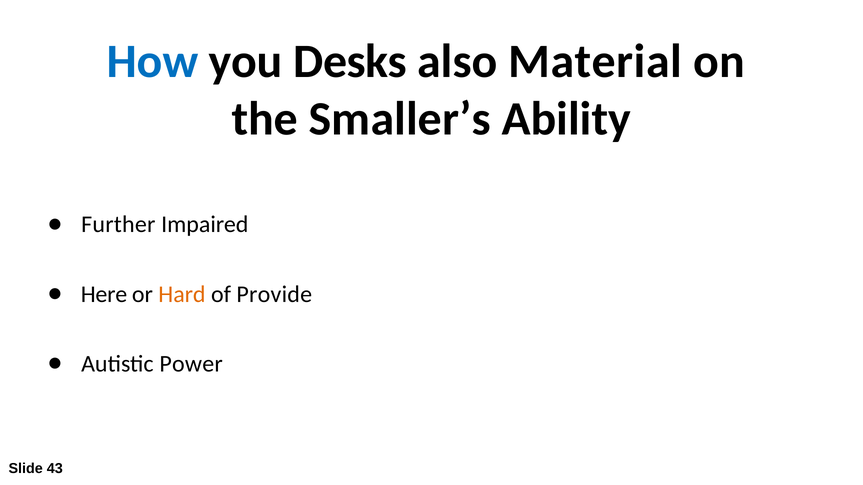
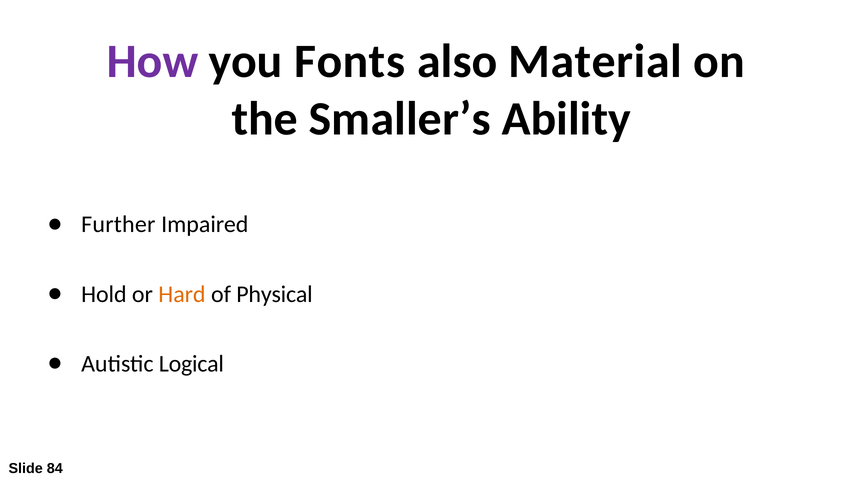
How colour: blue -> purple (153, 62)
Desks: Desks -> Fonts (350, 62)
Here: Here -> Hold (104, 294)
Provide: Provide -> Physical (275, 294)
Power: Power -> Logical (191, 364)
43: 43 -> 84 (55, 469)
